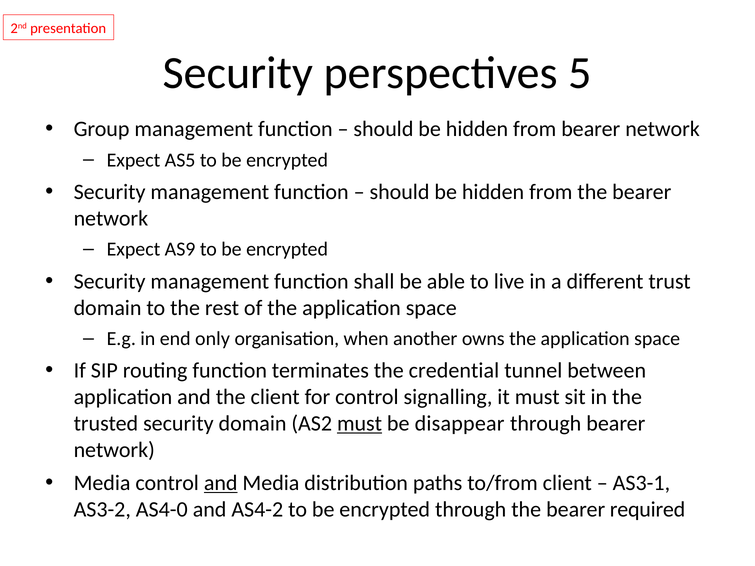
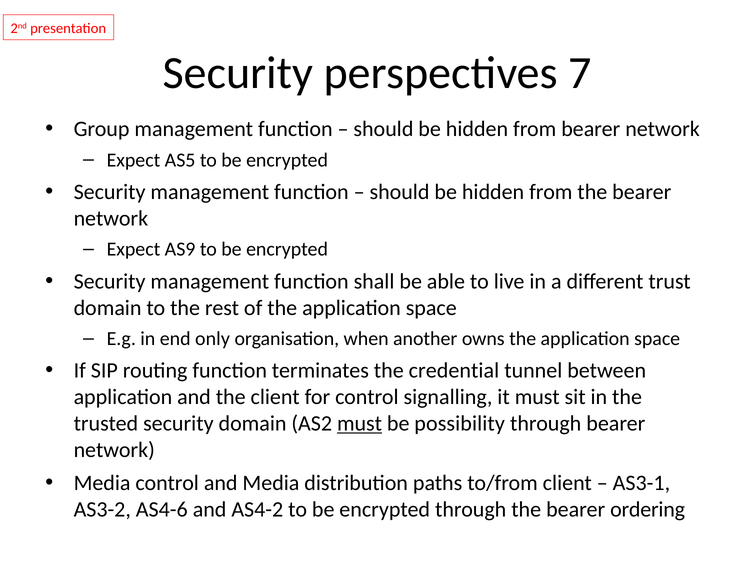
5: 5 -> 7 (580, 73)
disappear: disappear -> possibility (460, 424)
and underline: present -> none (221, 483)
AS4-0: AS4-0 -> AS4-6 (162, 510)
required: required -> ordering (648, 510)
